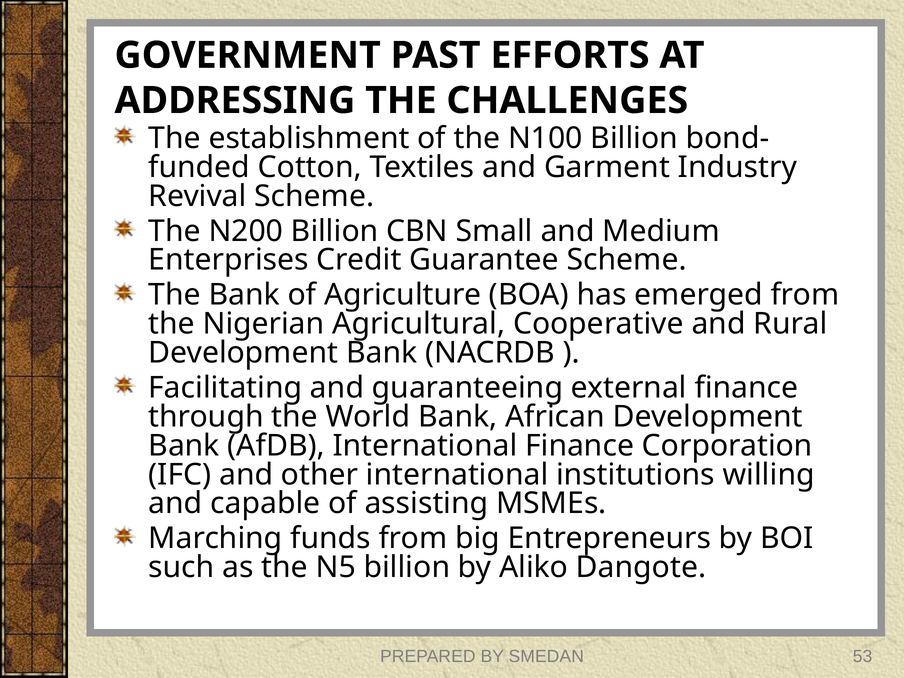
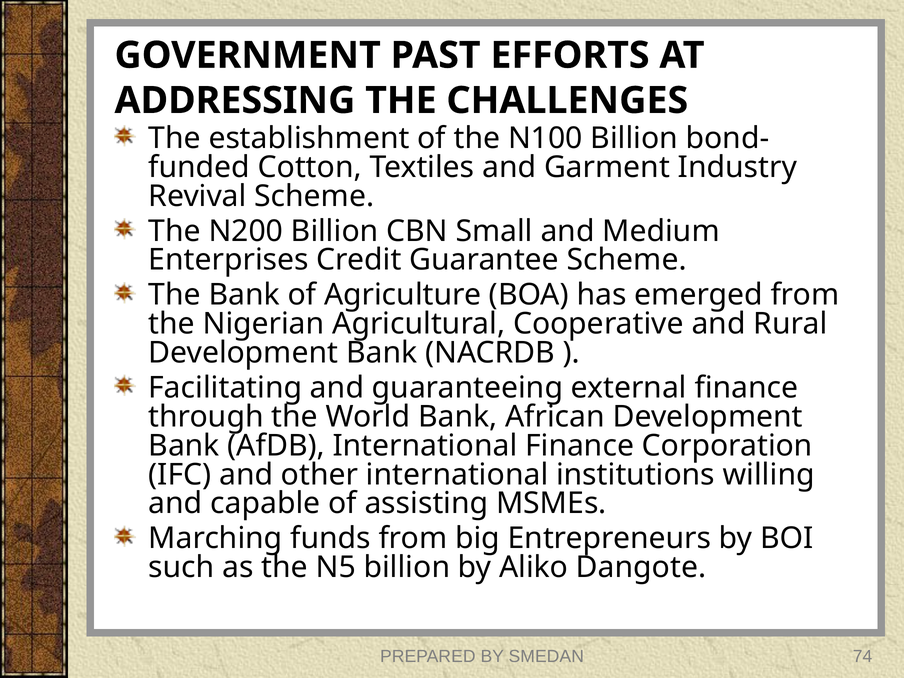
53: 53 -> 74 (863, 657)
